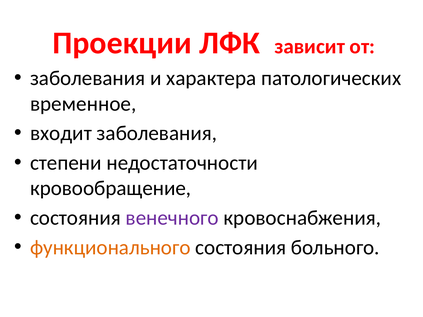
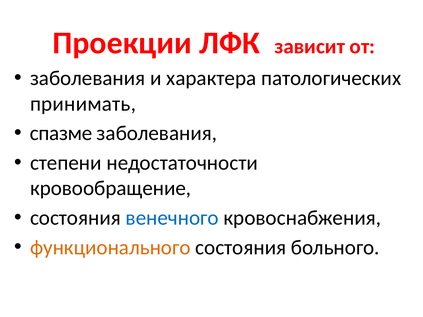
временное: временное -> принимать (83, 104)
входит: входит -> спазме (61, 133)
венечного colour: purple -> blue (172, 218)
